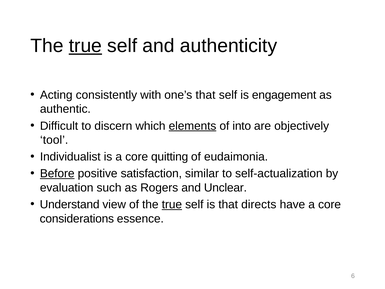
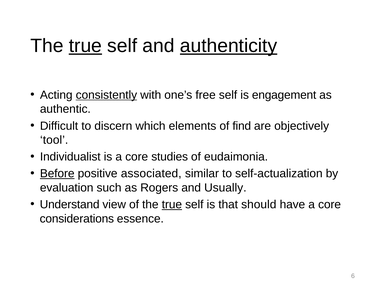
authenticity underline: none -> present (229, 46)
consistently underline: none -> present (106, 95)
one’s that: that -> free (206, 95)
elements underline: present -> none (193, 126)
into: into -> find (242, 126)
quitting: quitting -> studies (170, 157)
satisfaction: satisfaction -> associated (151, 173)
Unclear: Unclear -> Usually (225, 188)
directs: directs -> should (259, 204)
